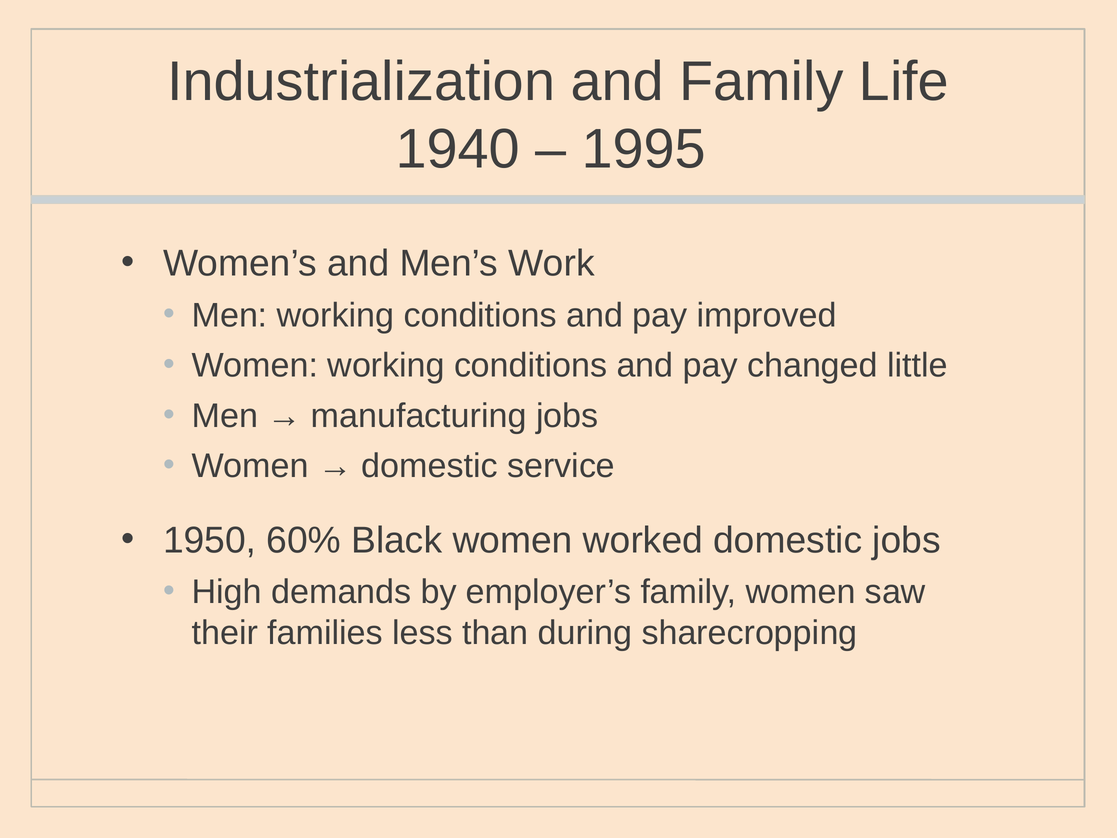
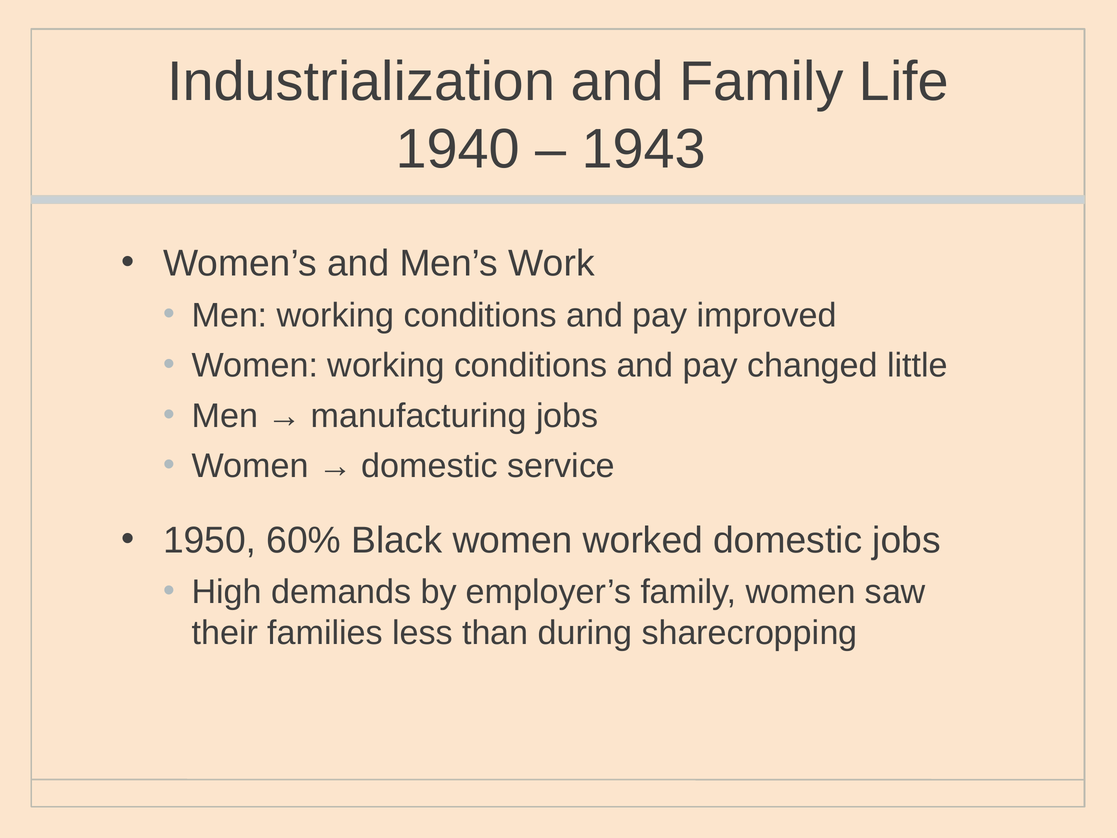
1995: 1995 -> 1943 (644, 149)
